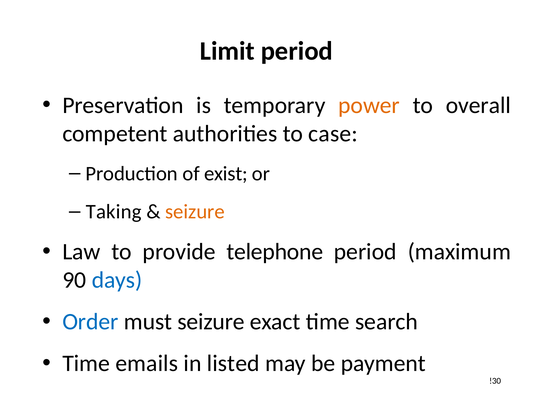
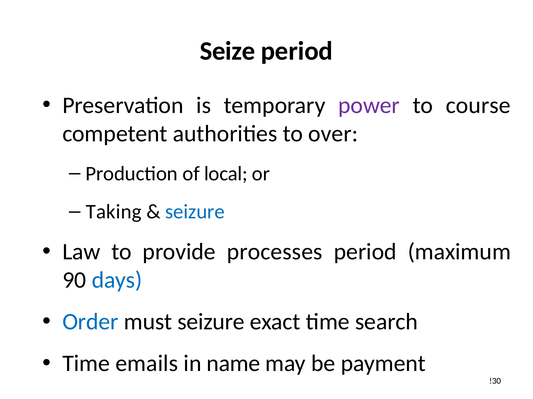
Limit: Limit -> Seize (227, 51)
power colour: orange -> purple (369, 106)
overall: overall -> course (478, 106)
case: case -> over (333, 134)
exist: exist -> local (226, 174)
seizure colour: orange -> blue (195, 212)
telephone: telephone -> processes (275, 252)
listed: listed -> name (233, 364)
